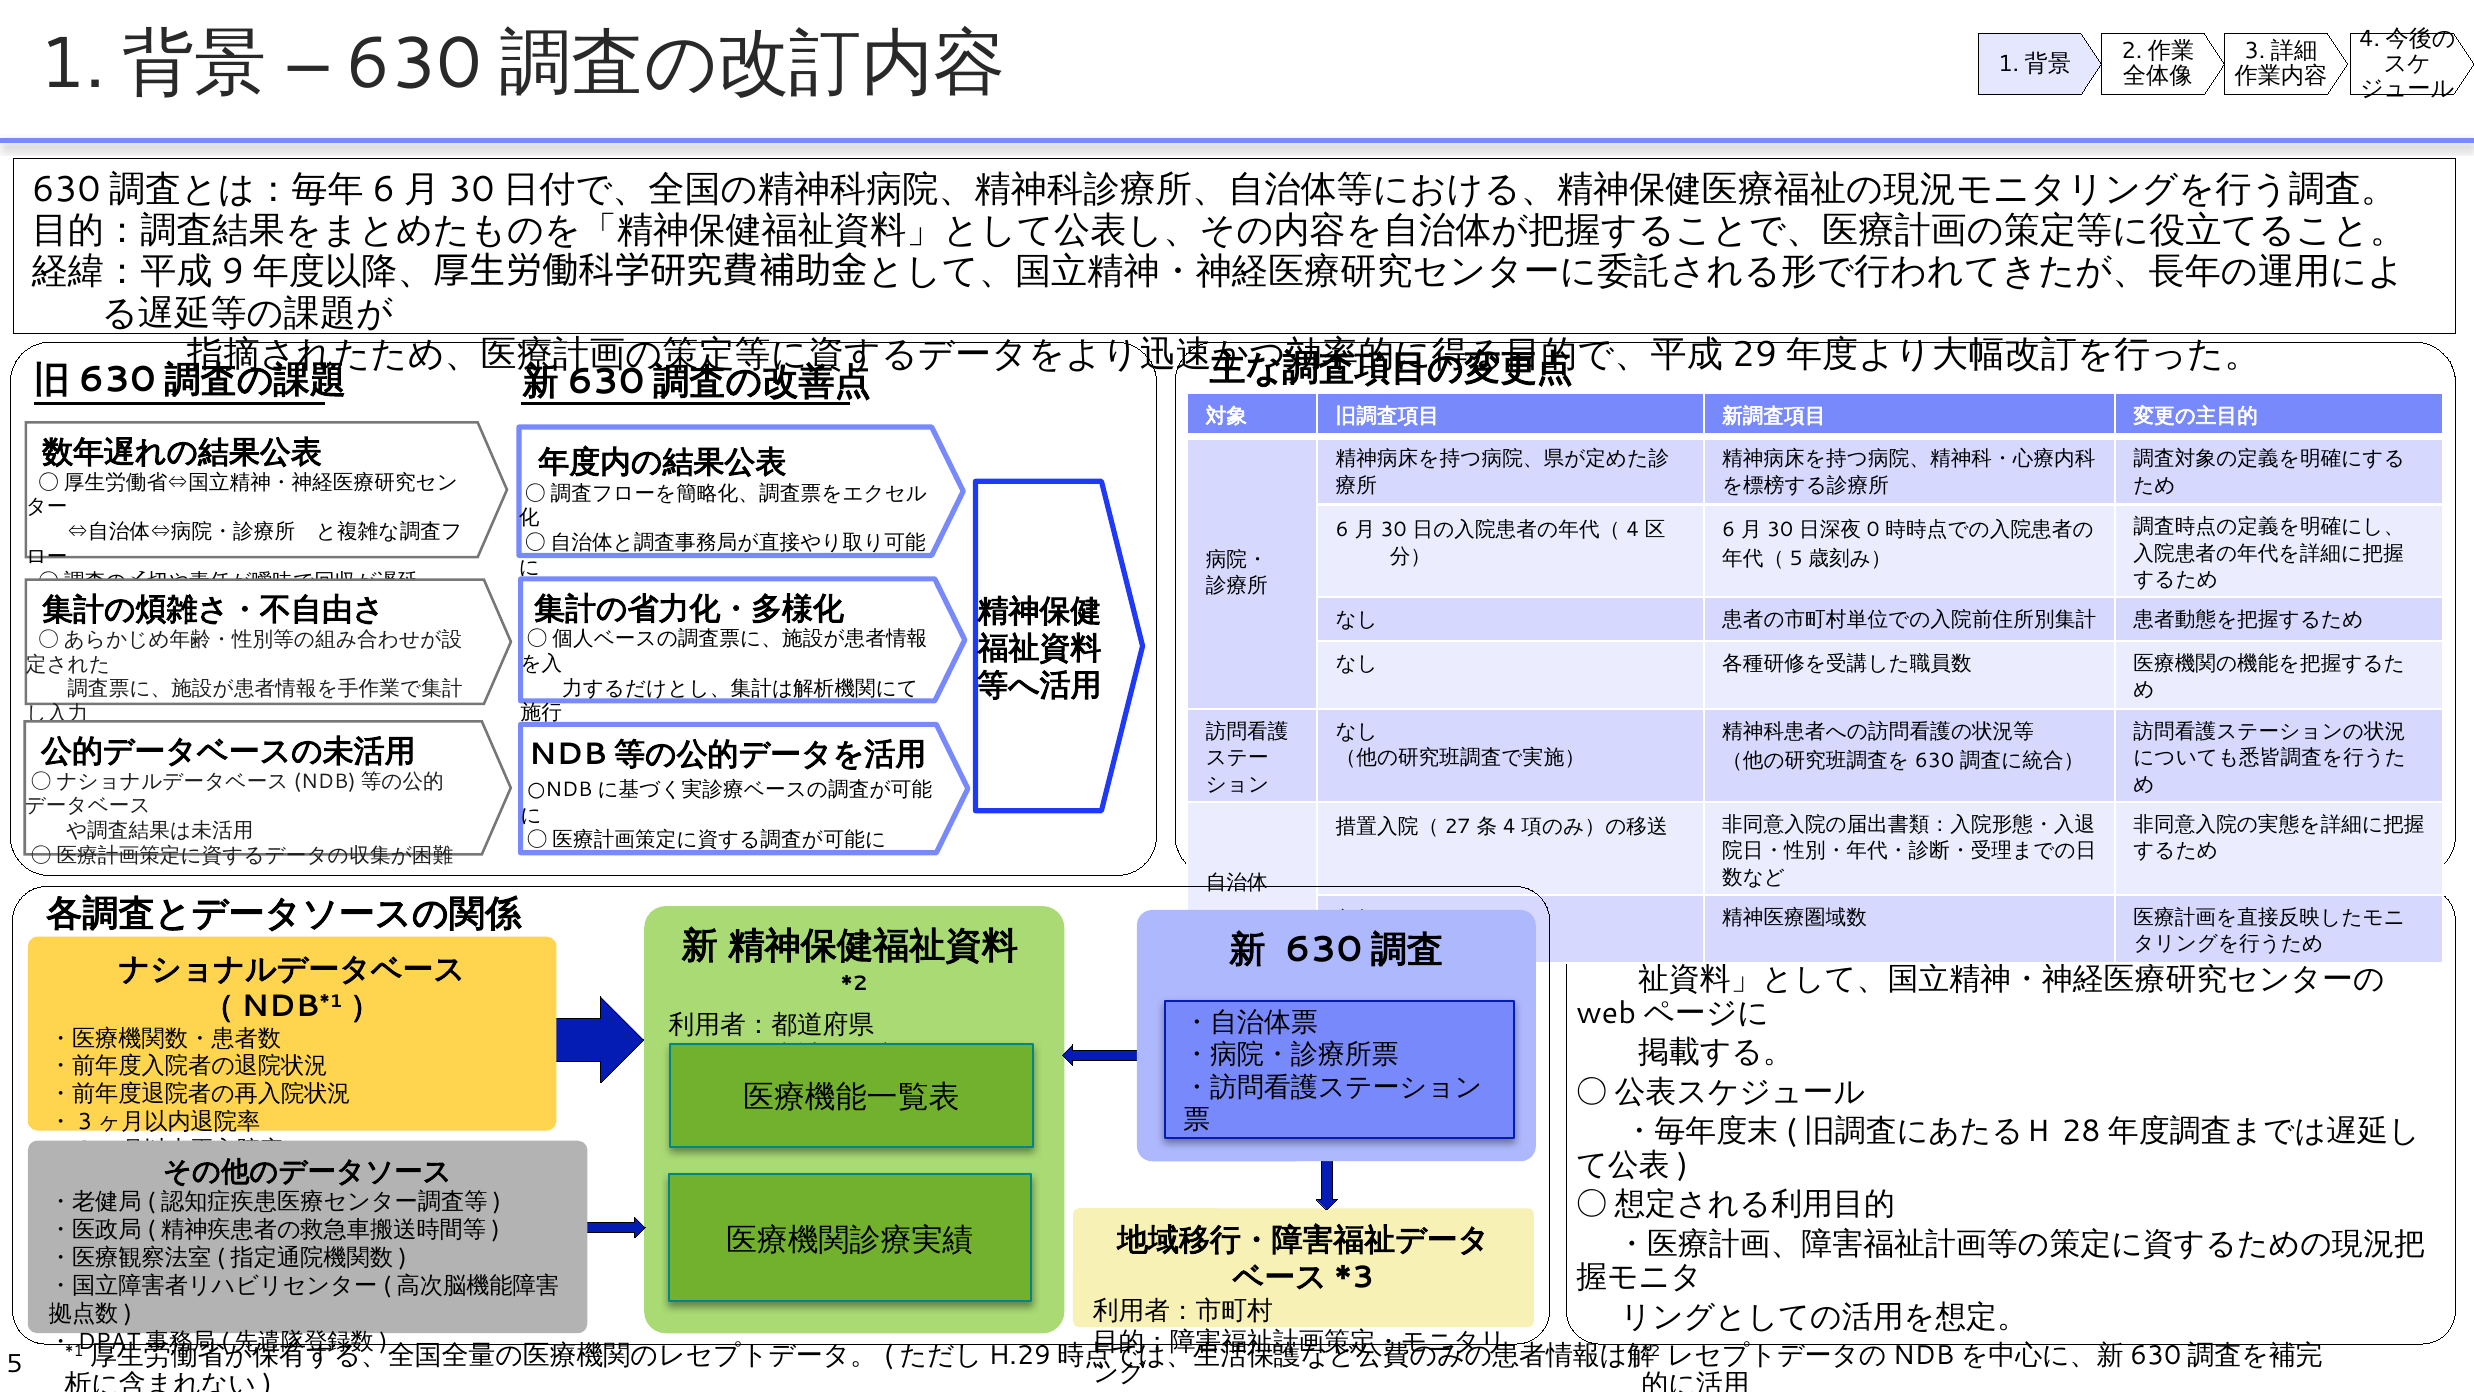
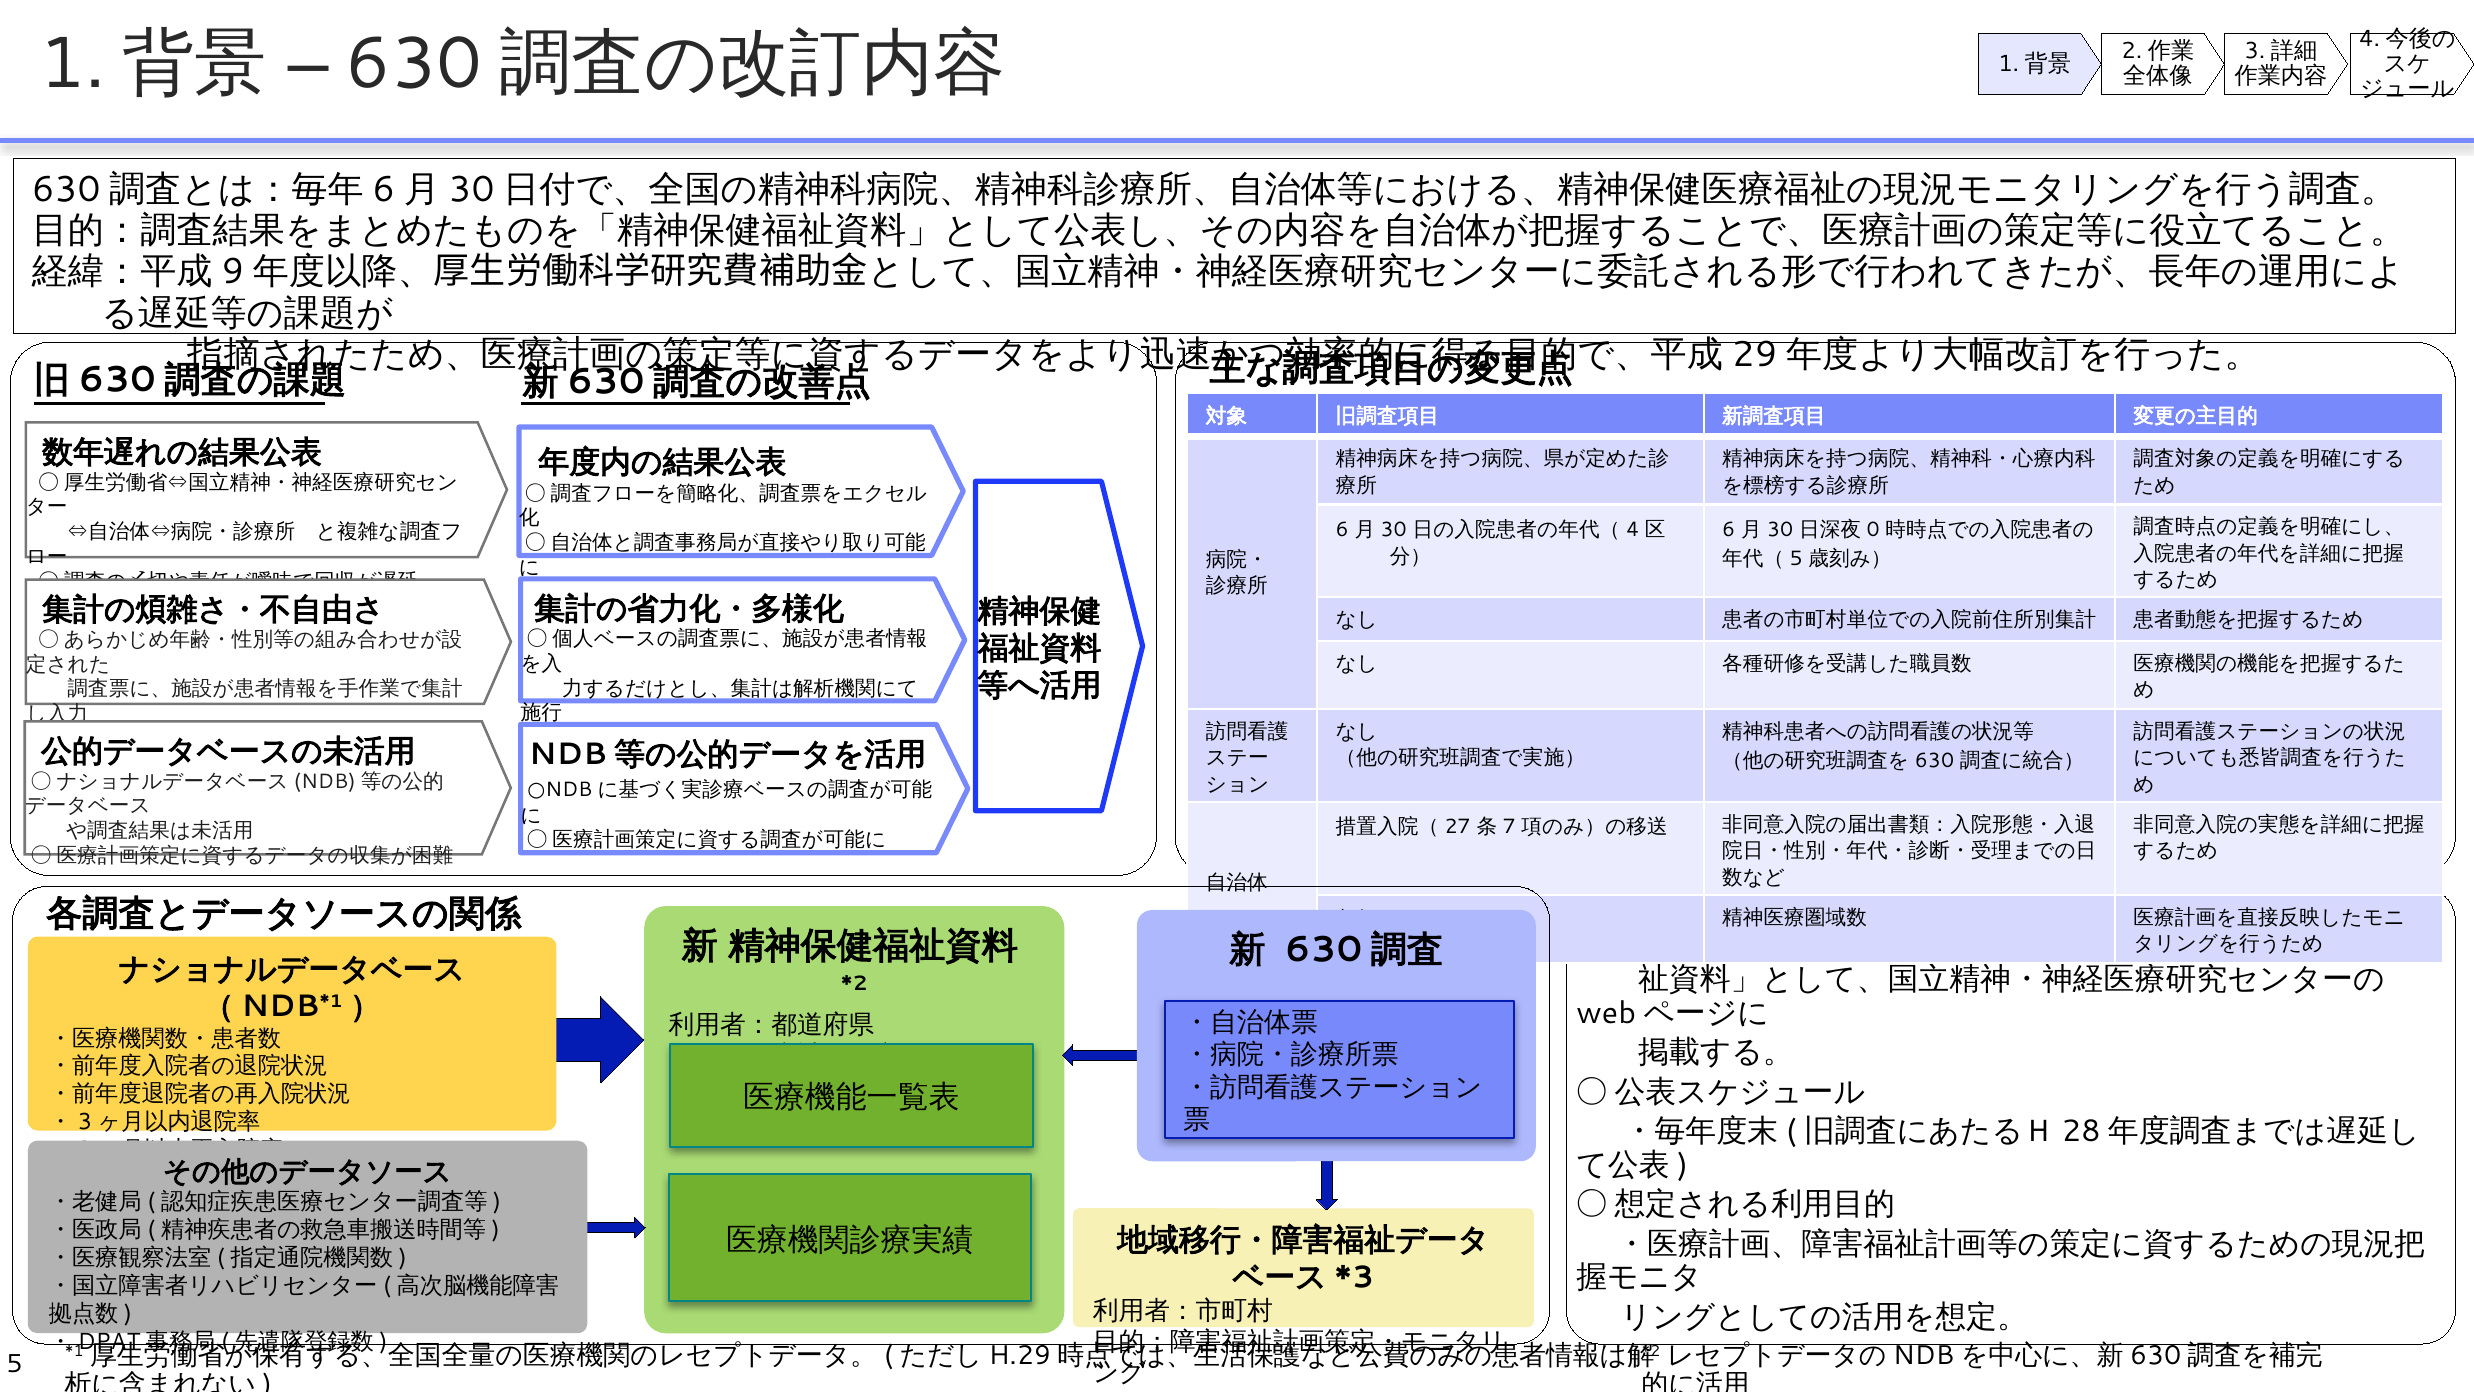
4: 4 -> 7 (1509, 827)
